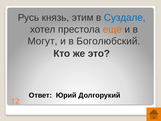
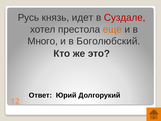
этим: этим -> идет (83, 18)
Суздале colour: blue -> red (125, 18)
Могут: Могут -> Много (43, 41)
